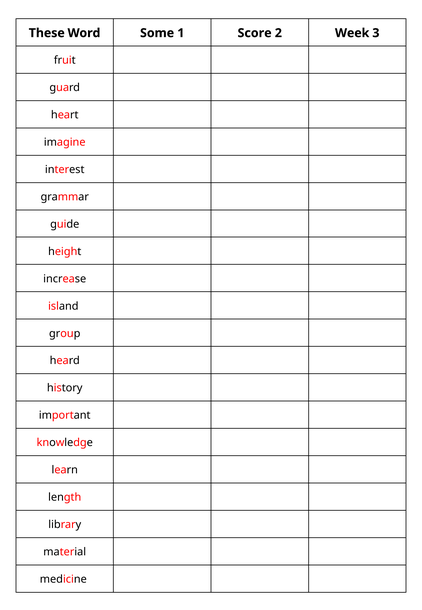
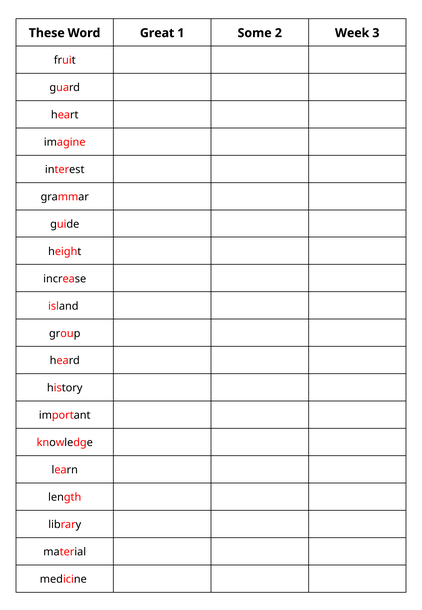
Some: Some -> Great (157, 33)
Score: Score -> Some (255, 33)
